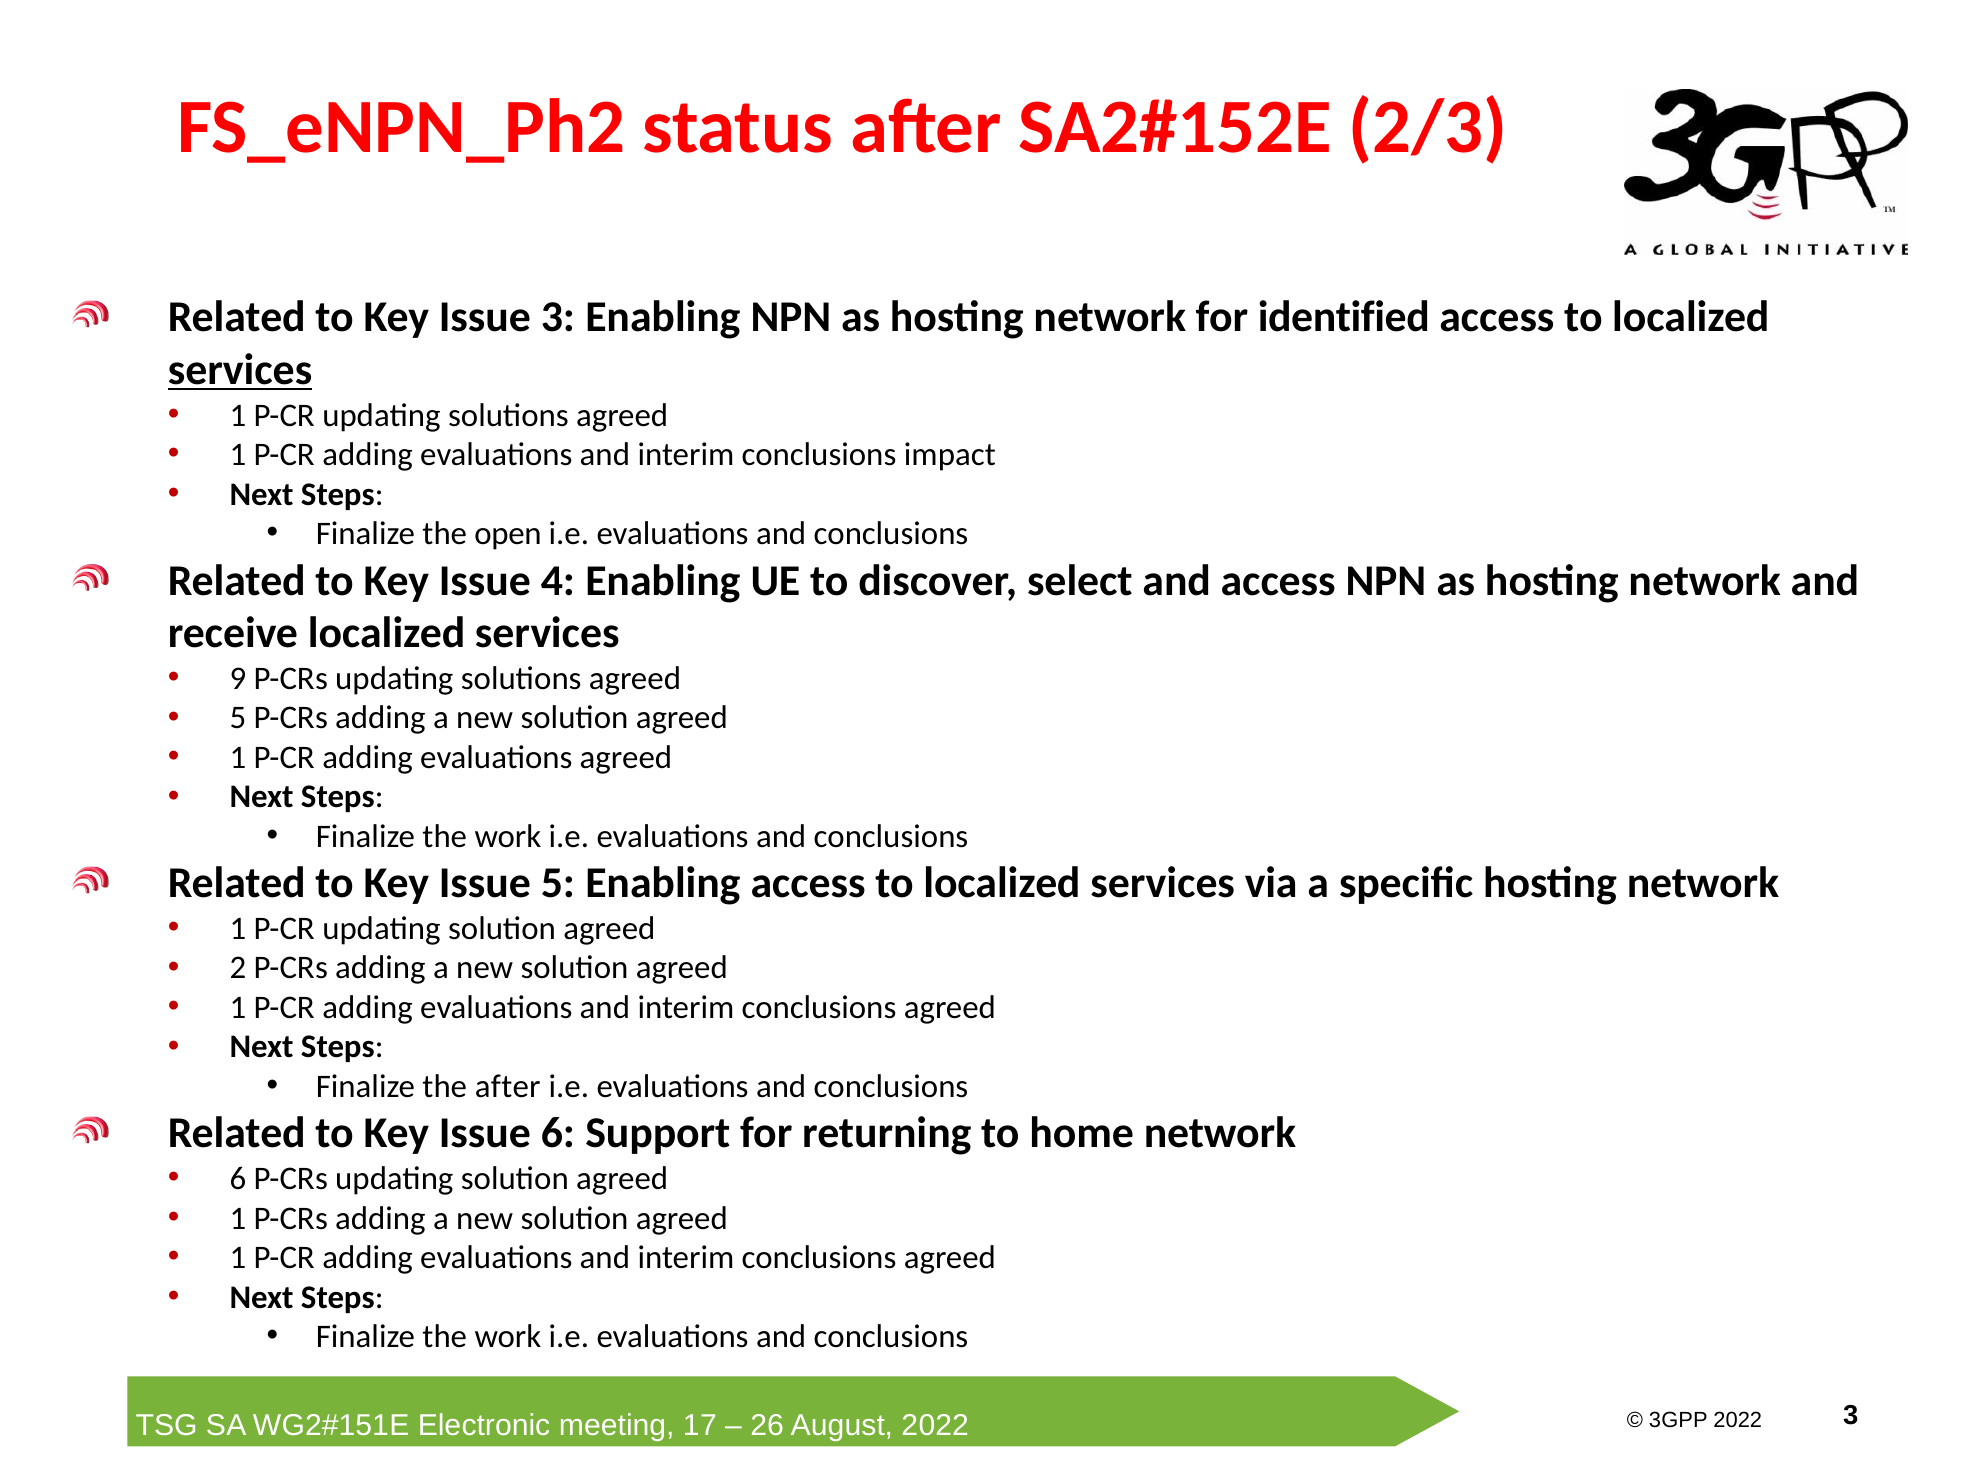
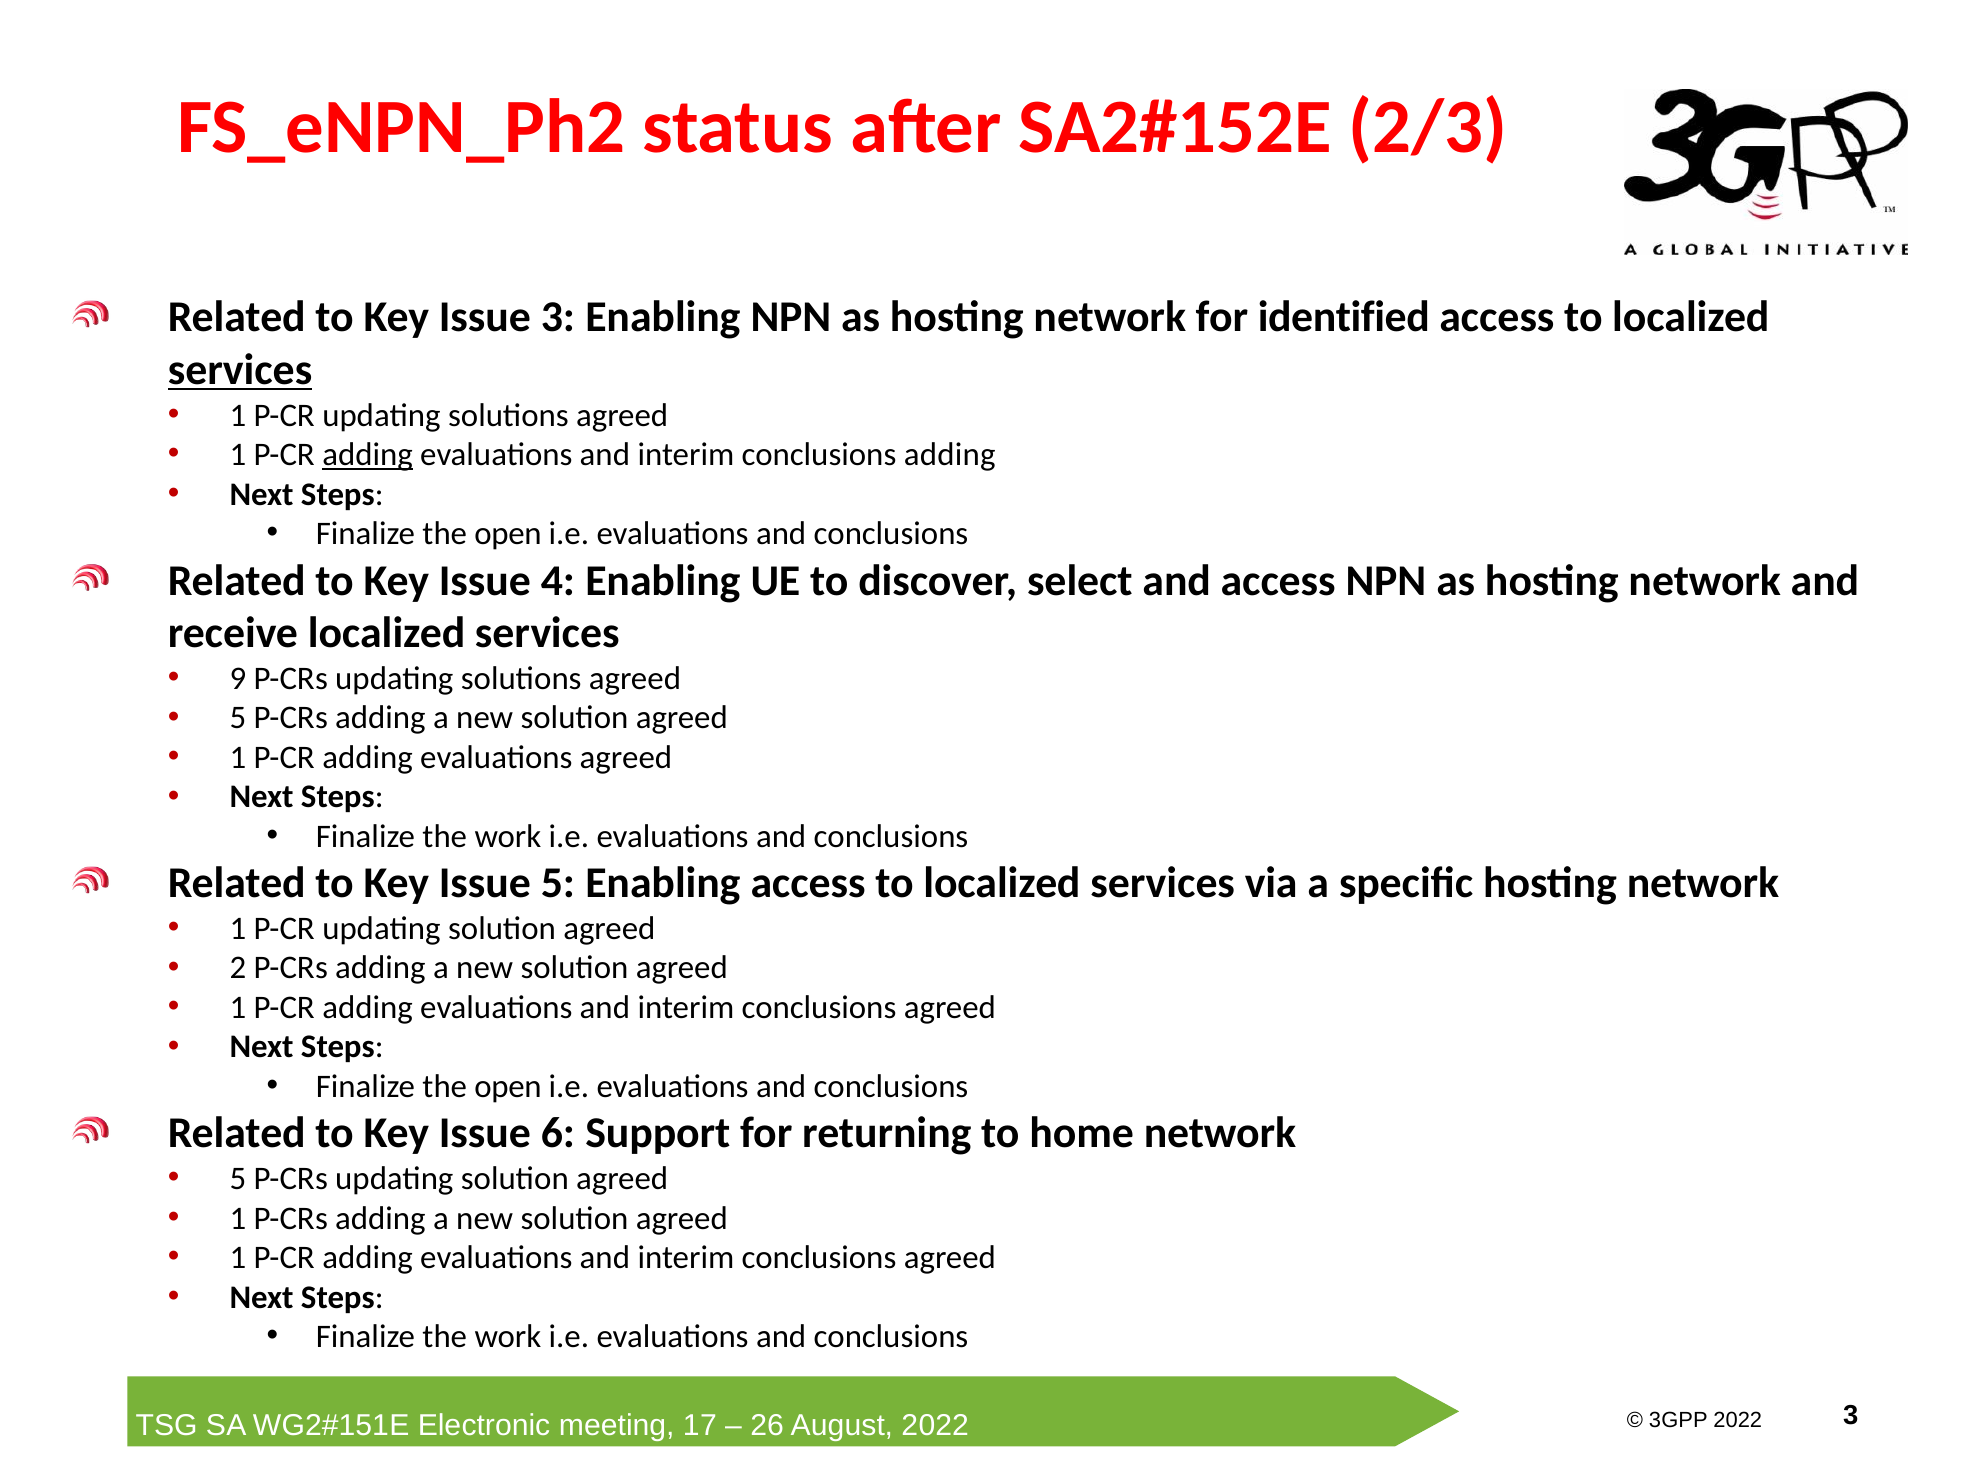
adding underline: none -> present (368, 455)
conclusions impact: impact -> adding (950, 455)
after: after -> open (508, 1086)
6: 6 -> 5 (238, 1178)
